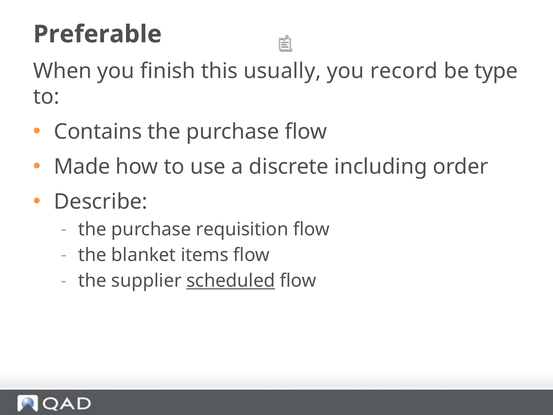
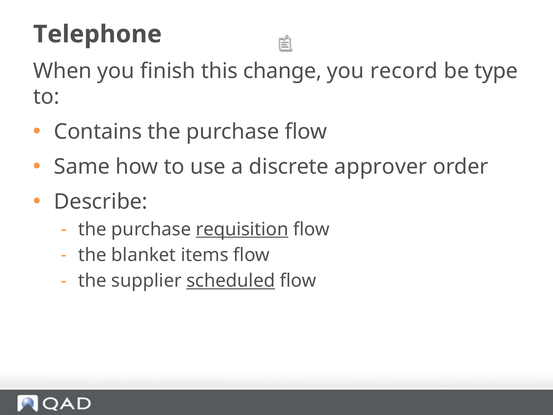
Preferable: Preferable -> Telephone (98, 34)
usually: usually -> change (282, 71)
Made: Made -> Same (82, 167)
including: including -> approver (381, 167)
requisition underline: none -> present (242, 229)
